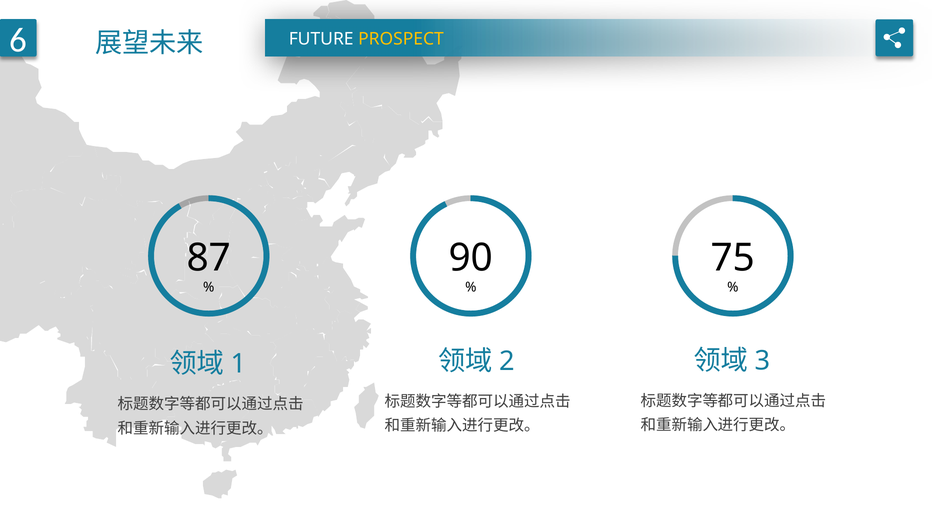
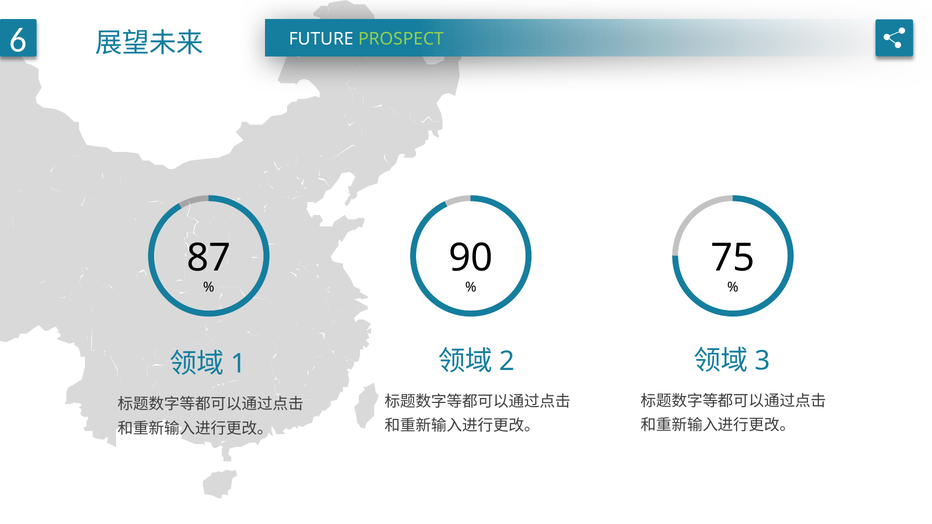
PROSPECT colour: yellow -> light green (401, 39)
